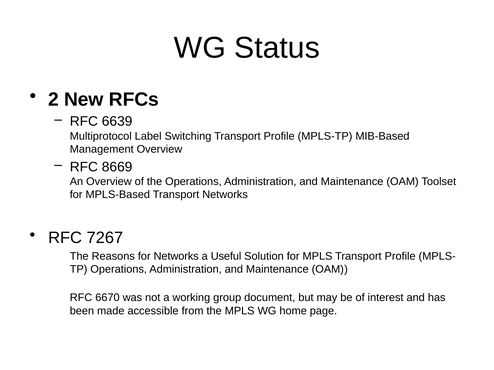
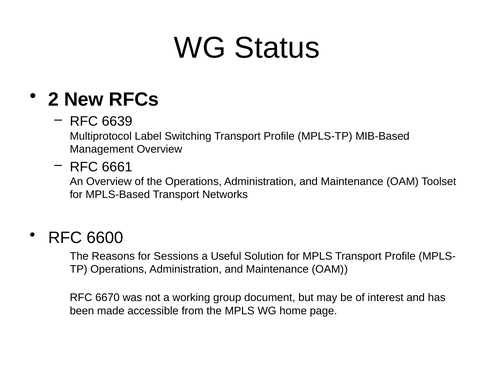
8669: 8669 -> 6661 (117, 167)
7267: 7267 -> 6600 (105, 238)
for Networks: Networks -> Sessions (176, 256)
